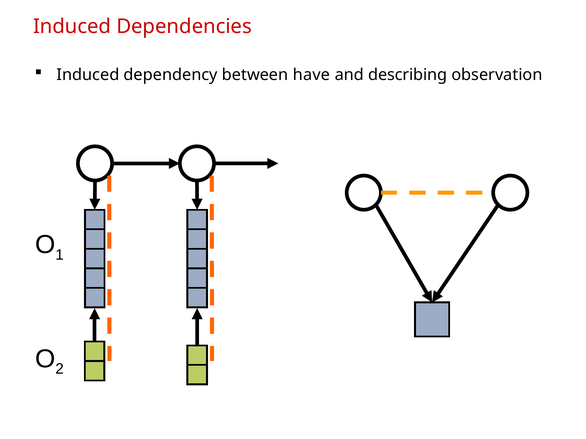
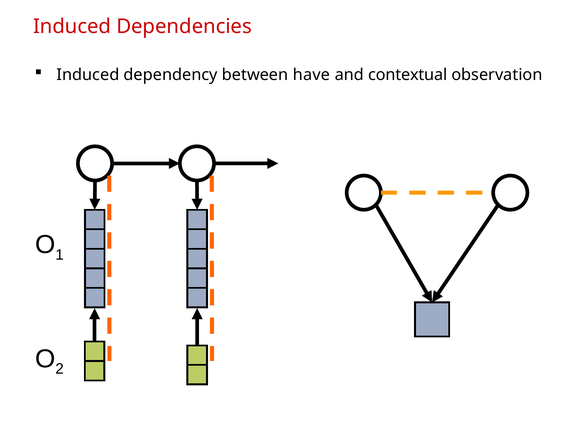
describing: describing -> contextual (408, 75)
